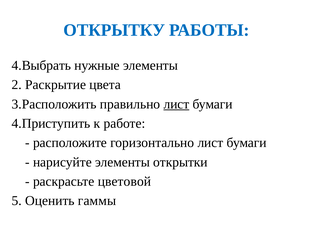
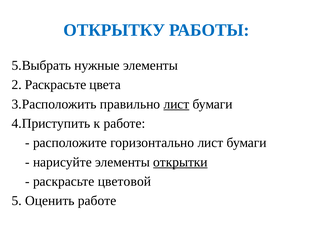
4.Выбрать: 4.Выбрать -> 5.Выбрать (41, 65)
2 Раскрытие: Раскрытие -> Раскрасьте (56, 85)
открытки underline: none -> present (180, 162)
Оценить гаммы: гаммы -> работе (97, 201)
